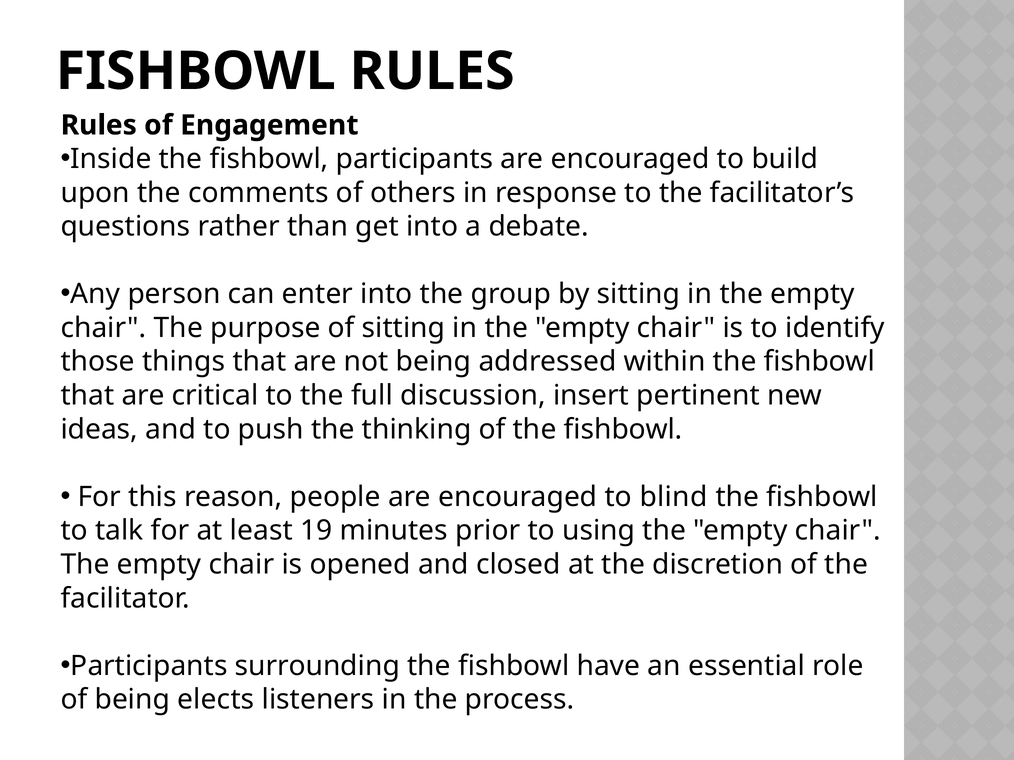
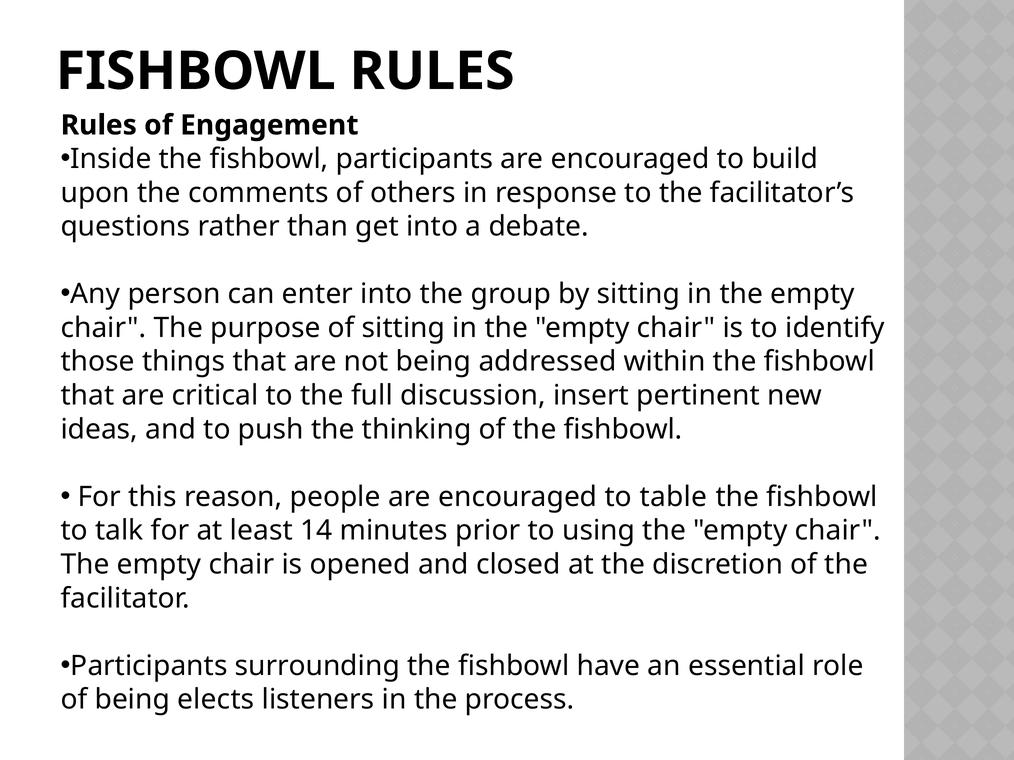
blind: blind -> table (674, 497)
19: 19 -> 14 (316, 531)
